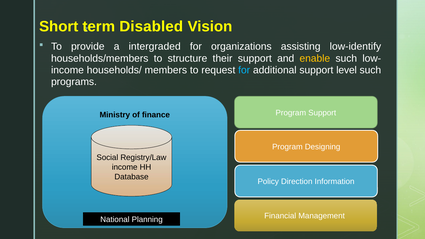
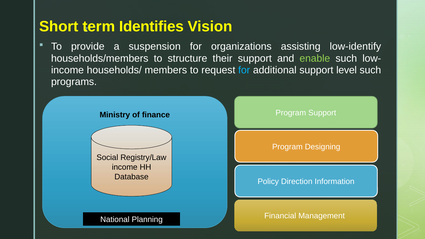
Disabled: Disabled -> Identifies (151, 27)
intergraded: intergraded -> suspension (155, 47)
enable colour: yellow -> light green (315, 58)
